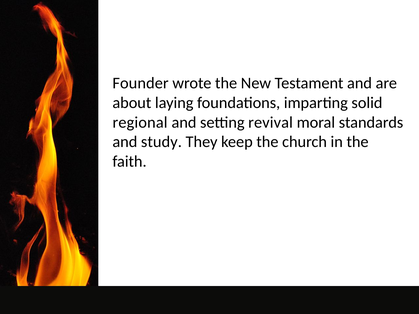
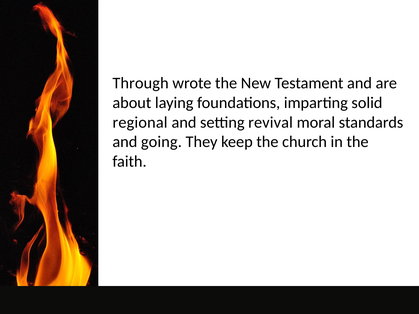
Founder: Founder -> Through (141, 83)
study: study -> going (161, 142)
